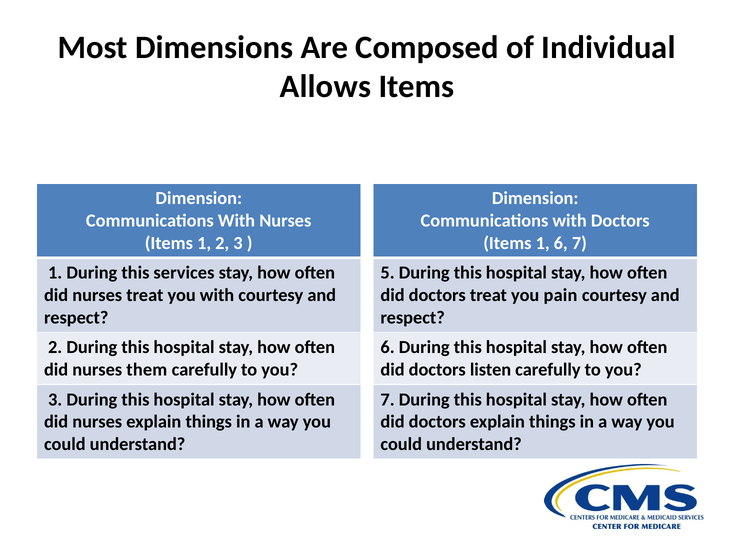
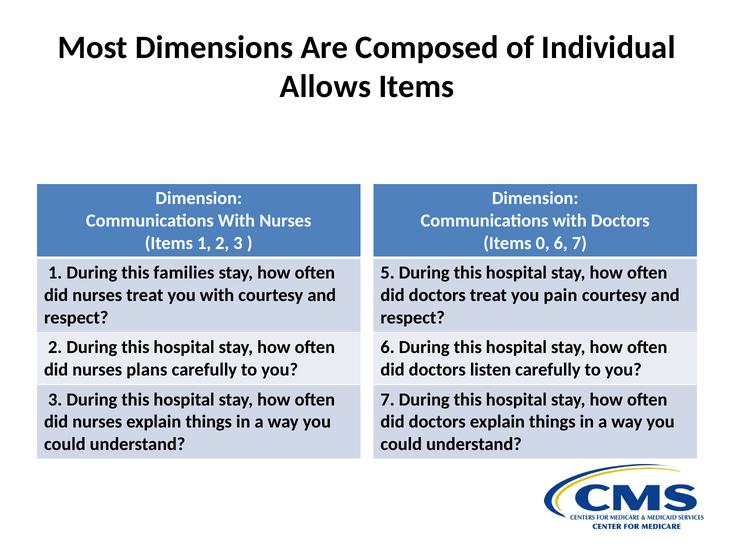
1: 1 -> 0 (543, 243)
services: services -> families (184, 273)
them: them -> plans (147, 370)
